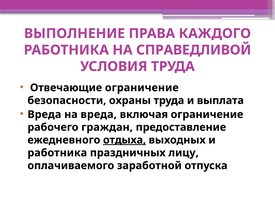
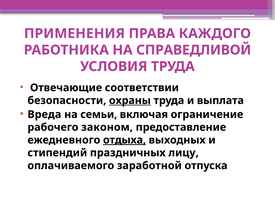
ВЫПОЛНЕНИЕ: ВЫПОЛНЕНИЕ -> ПРИМЕНЕНИЯ (74, 34)
Отвечающие ограничение: ограничение -> соответствии (142, 88)
охраны underline: none -> present (130, 101)
на вреда: вреда -> семьи (99, 115)
граждан: граждан -> законом (107, 127)
работника: работника -> стипендий (57, 153)
